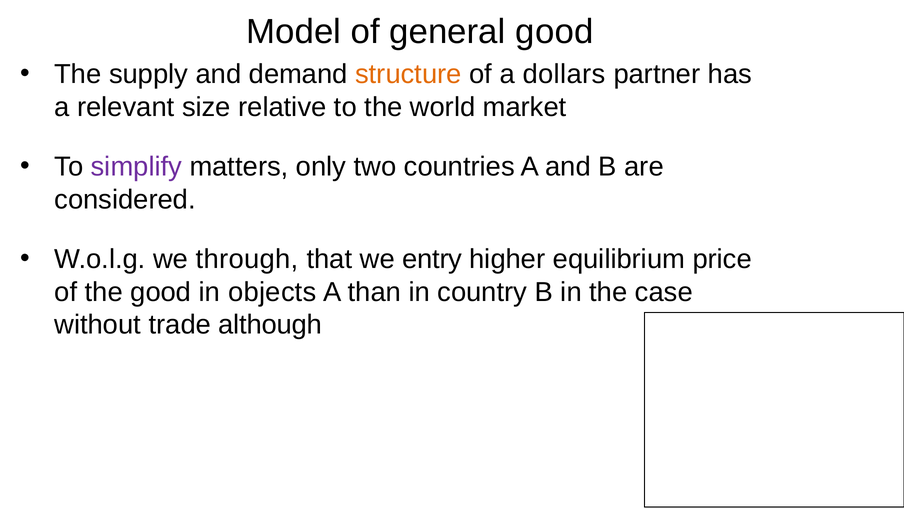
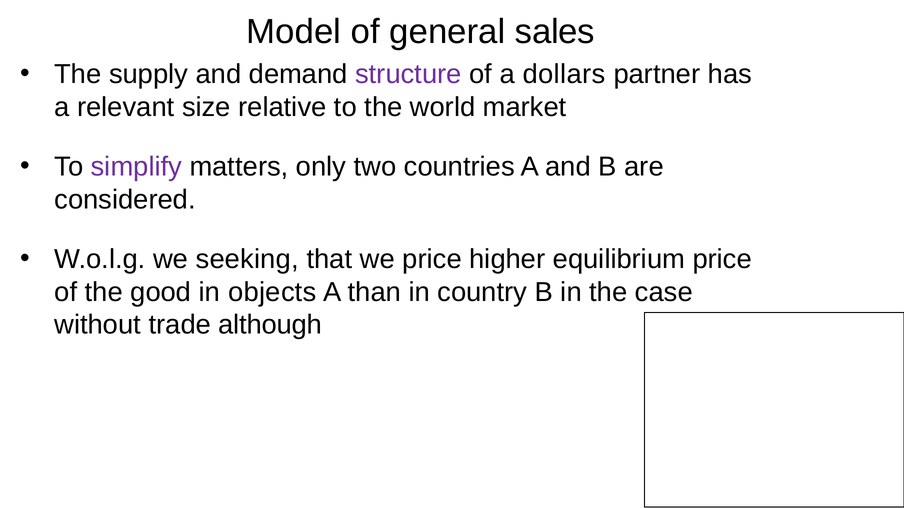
general good: good -> sales (555, 32)
structure colour: orange -> purple (408, 74)
through: through -> seeking (247, 260)
we entry: entry -> price (432, 260)
